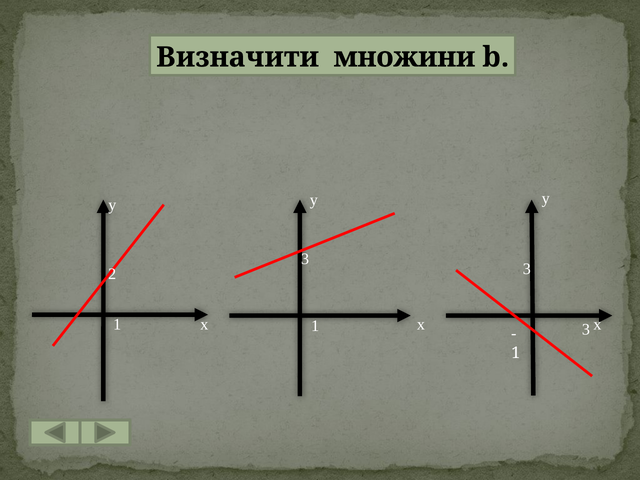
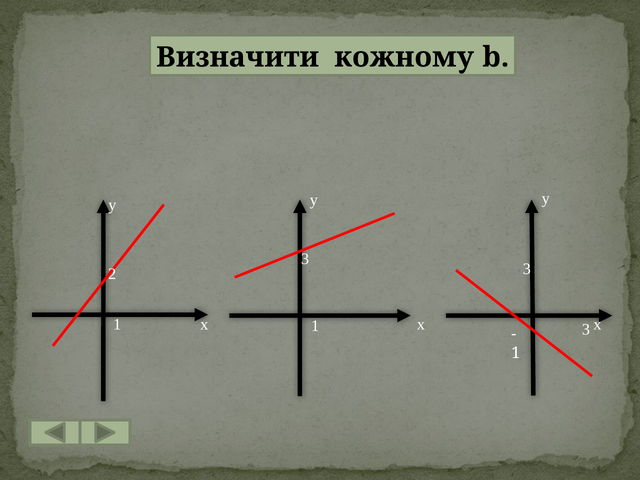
множини: множини -> кожному (404, 57)
